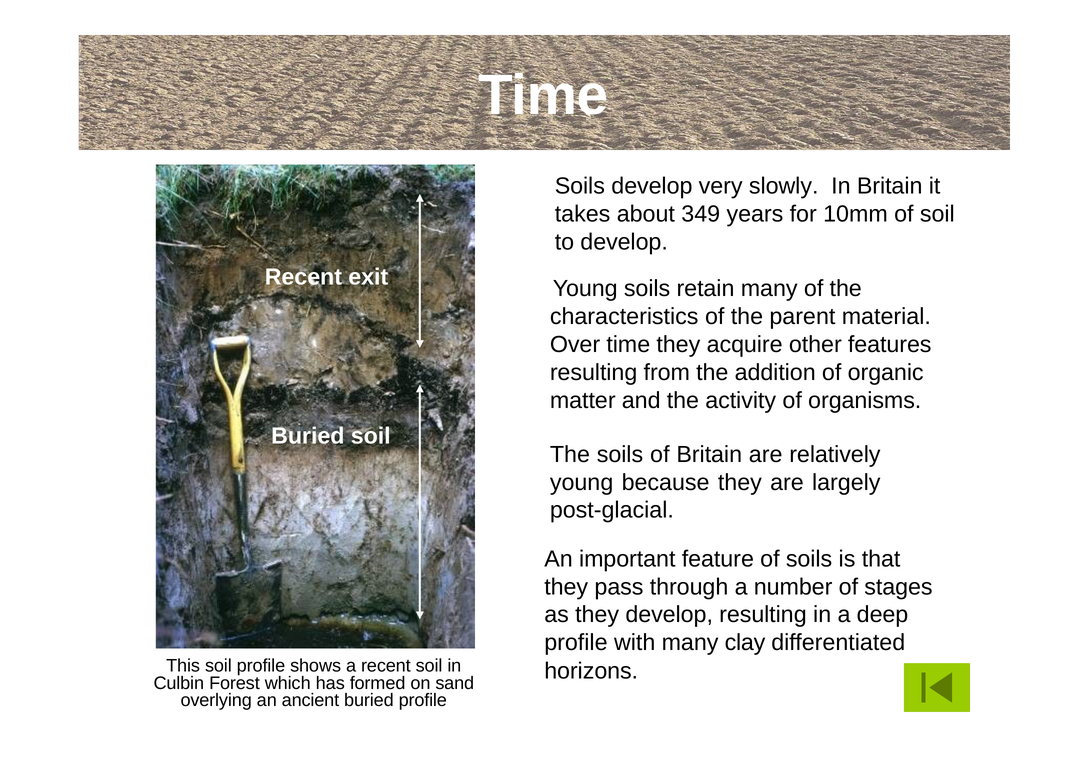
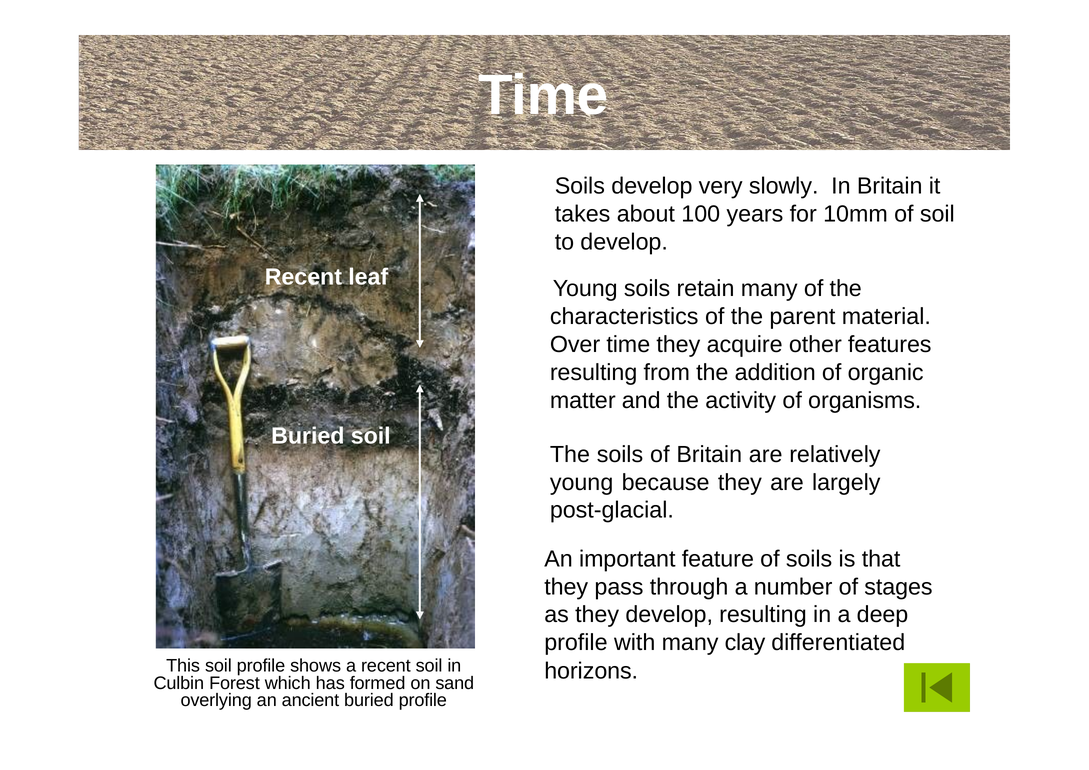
349: 349 -> 100 (701, 214)
exit: exit -> leaf (368, 277)
